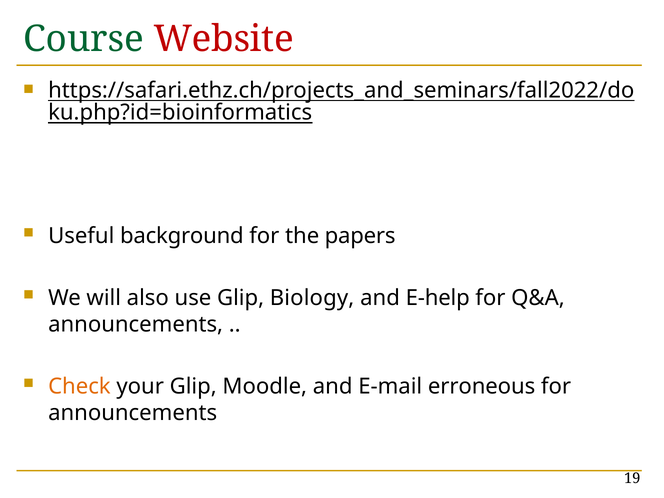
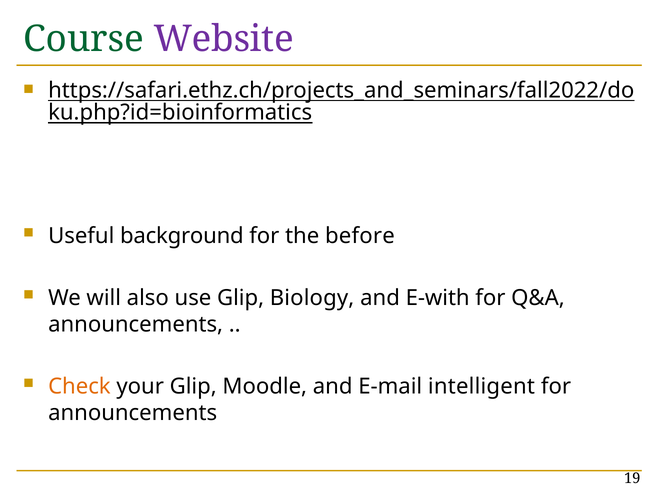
Website colour: red -> purple (224, 39)
papers: papers -> before (360, 236)
E-help: E-help -> E-with (438, 298)
erroneous: erroneous -> intelligent (481, 386)
